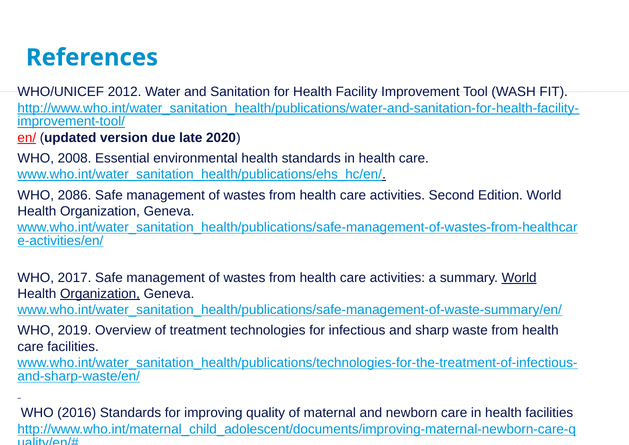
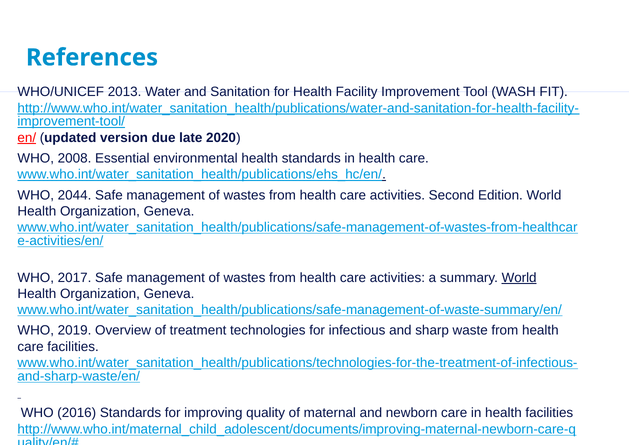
2012: 2012 -> 2013 (125, 92)
2086: 2086 -> 2044 (75, 195)
Organization underline: present -> none (100, 294)
